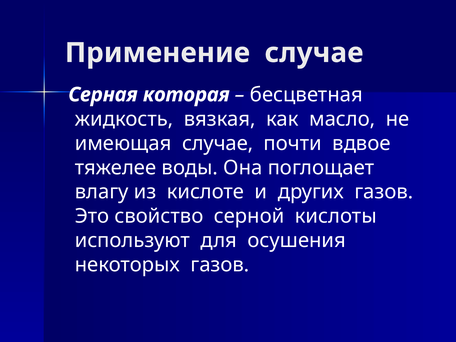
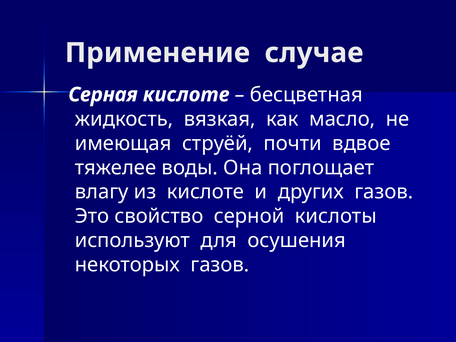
Серная которая: которая -> кислоте (186, 95)
имеющая случае: случае -> струёй (218, 143)
